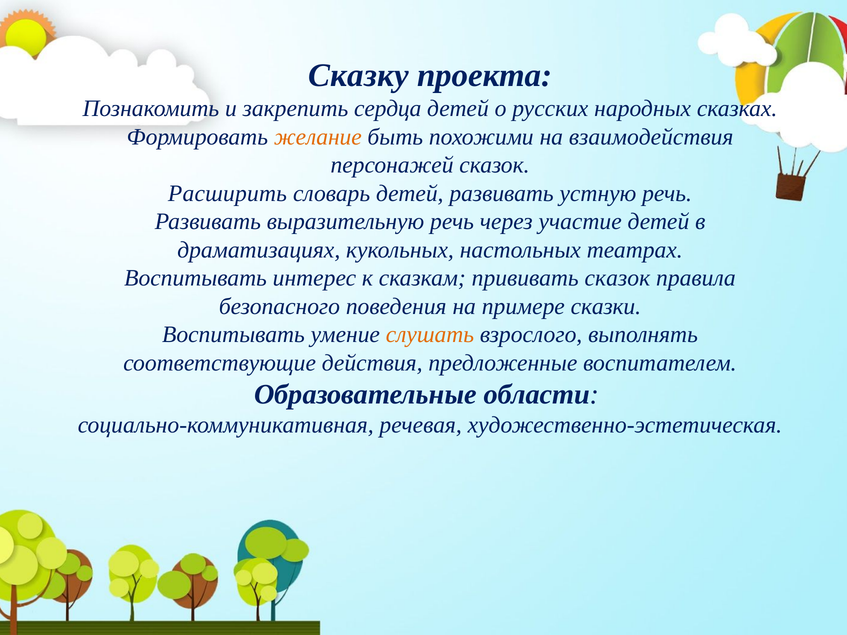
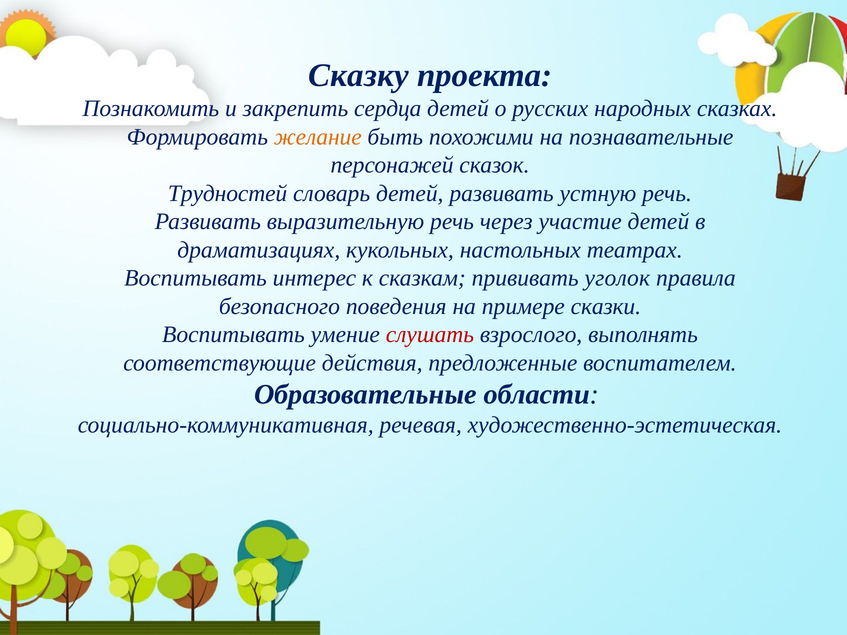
взаимодействия: взаимодействия -> познавательные (651, 137)
Расширить: Расширить -> Трудностей (228, 193)
прививать сказок: сказок -> уголок (617, 278)
слушать colour: orange -> red (430, 335)
